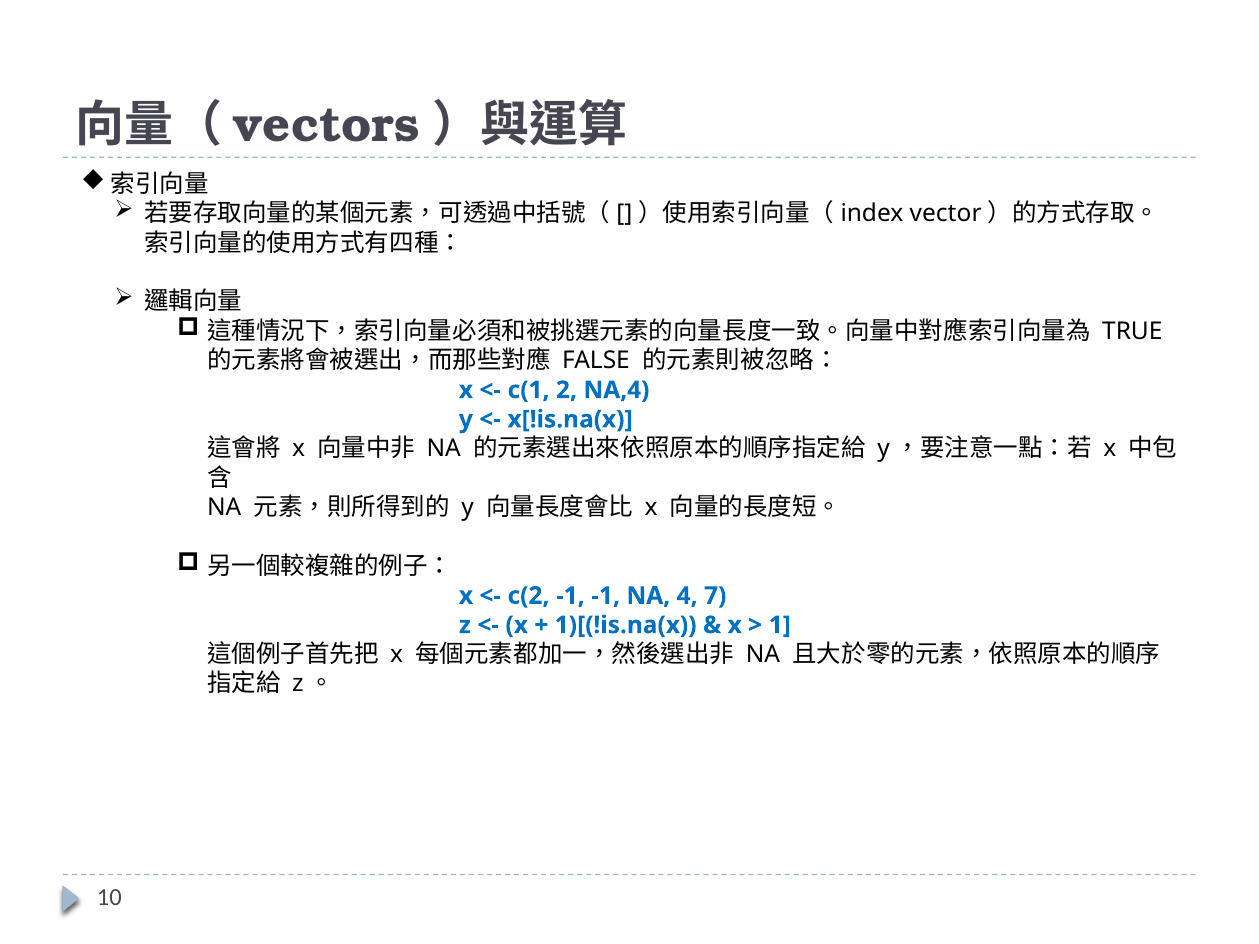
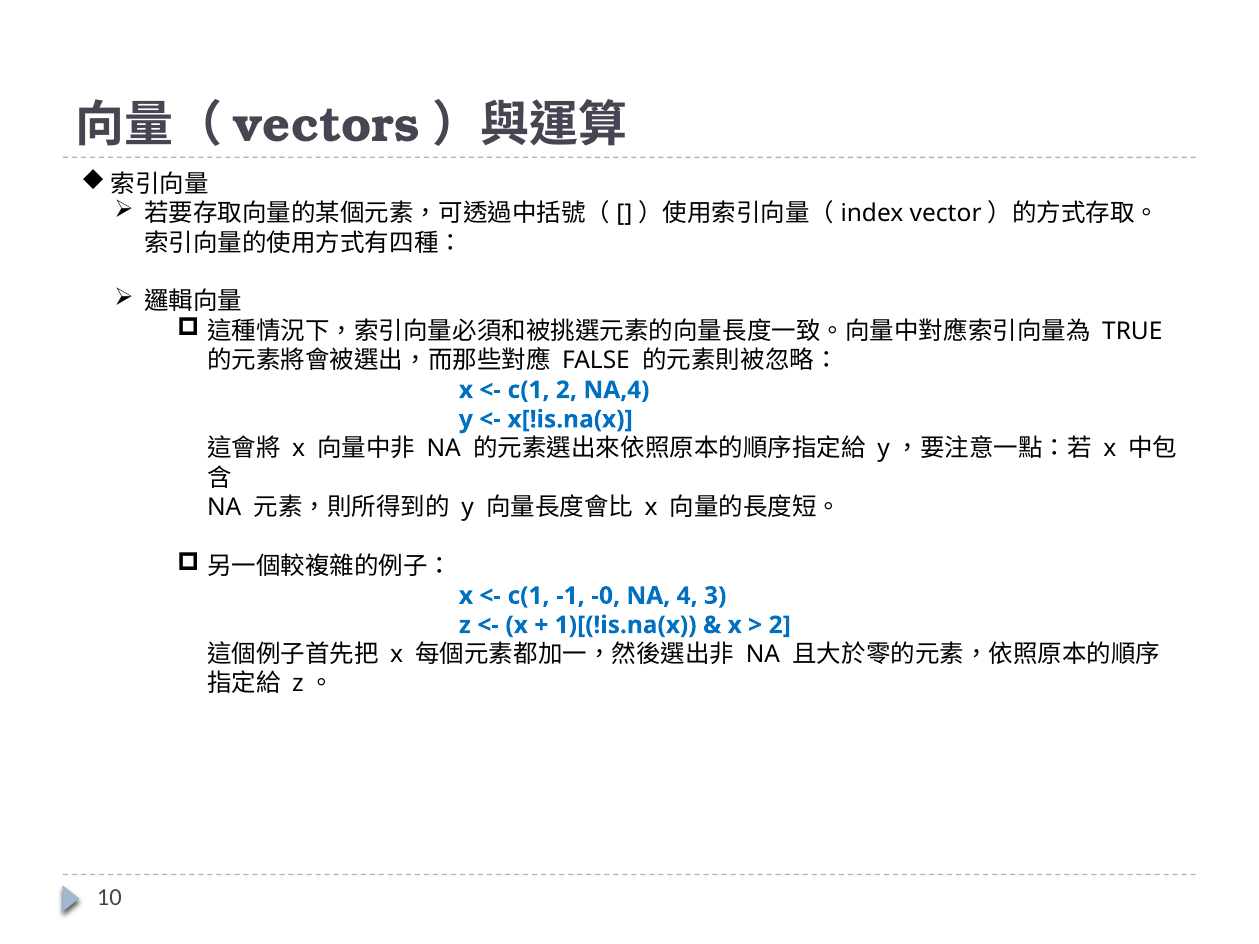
c(2: c(2 -> c(1 (528, 596)
-1 -1: -1 -> -0 (606, 596)
7: 7 -> 3 (715, 596)
1: 1 -> 2 (780, 625)
